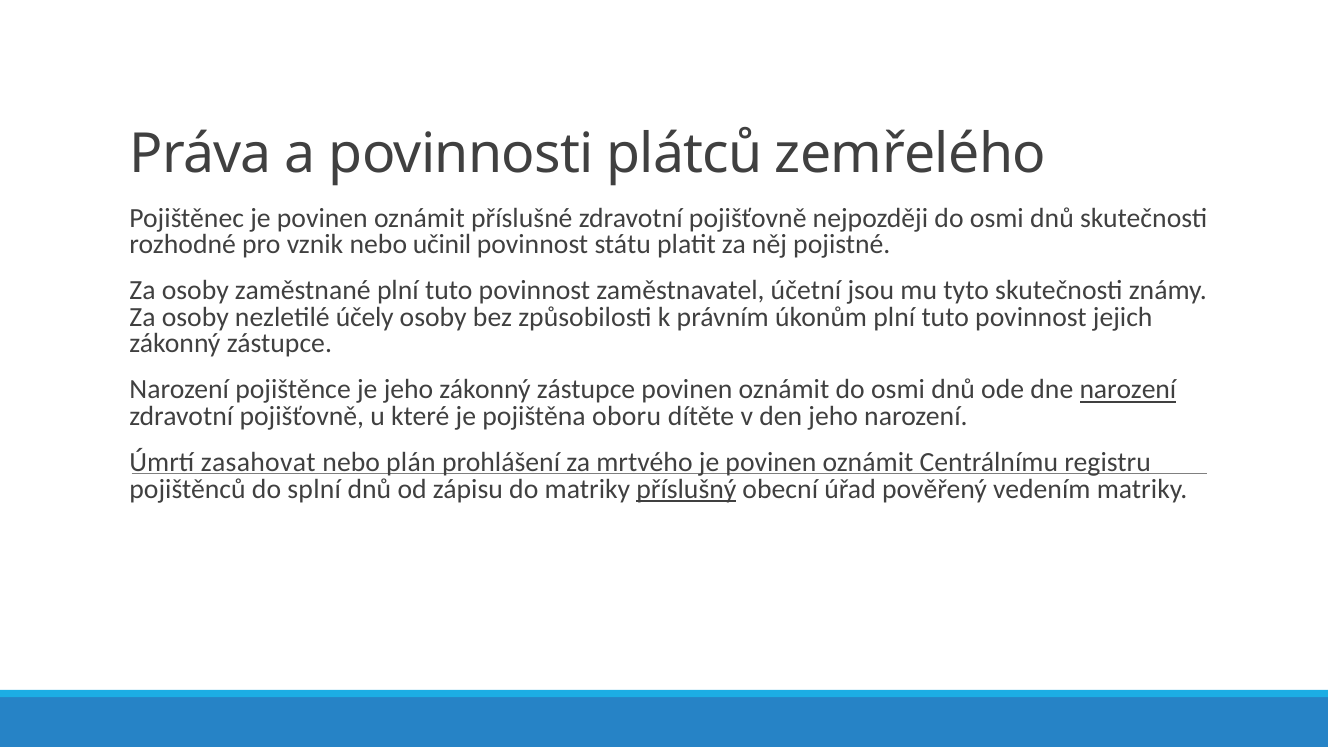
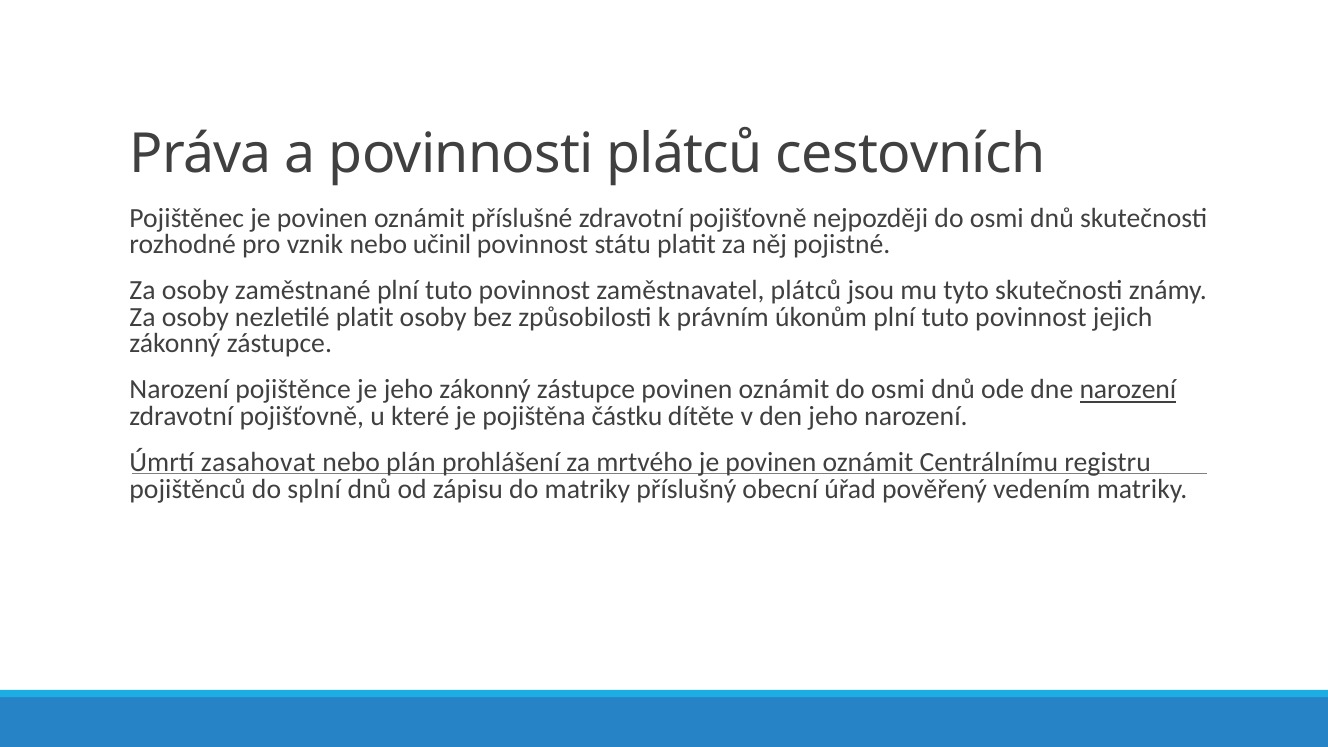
zemřelého: zemřelého -> cestovních (911, 155)
zaměstnavatel účetní: účetní -> plátců (806, 291)
nezletilé účely: účely -> platit (365, 317)
oboru: oboru -> částku (627, 416)
příslušný underline: present -> none (686, 489)
